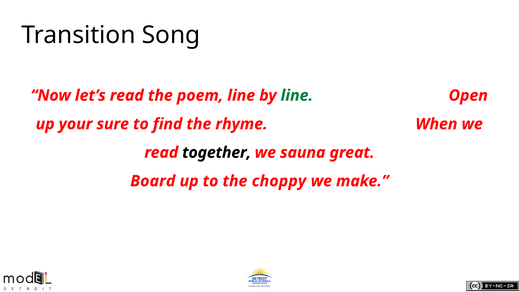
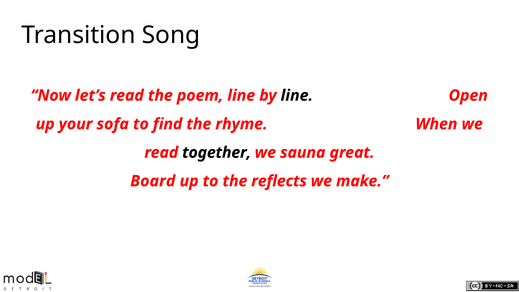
line colour: green -> black (297, 95)
sure: sure -> sofa (113, 124)
choppy: choppy -> reflects (279, 181)
